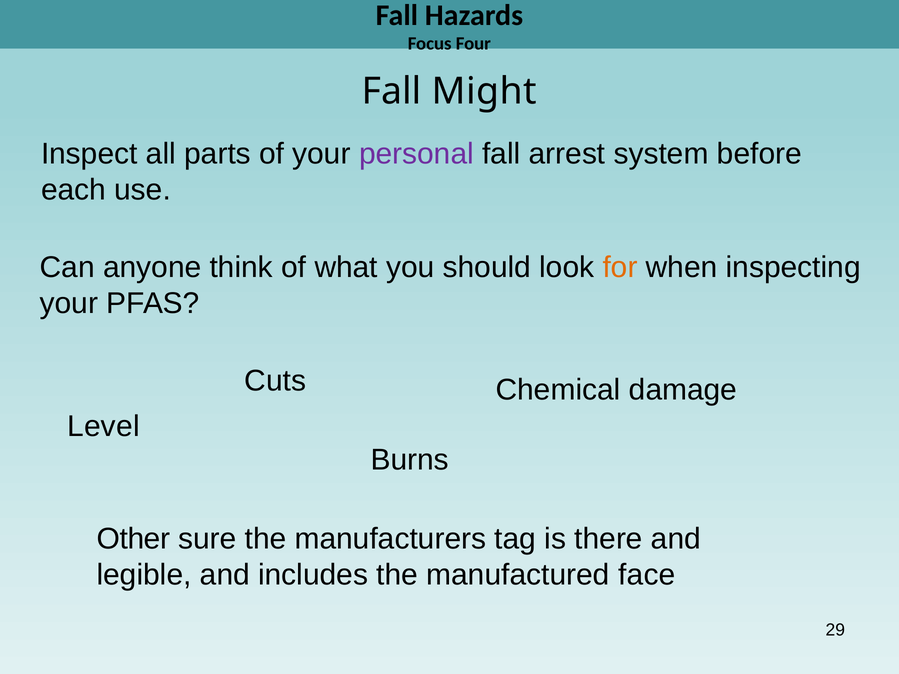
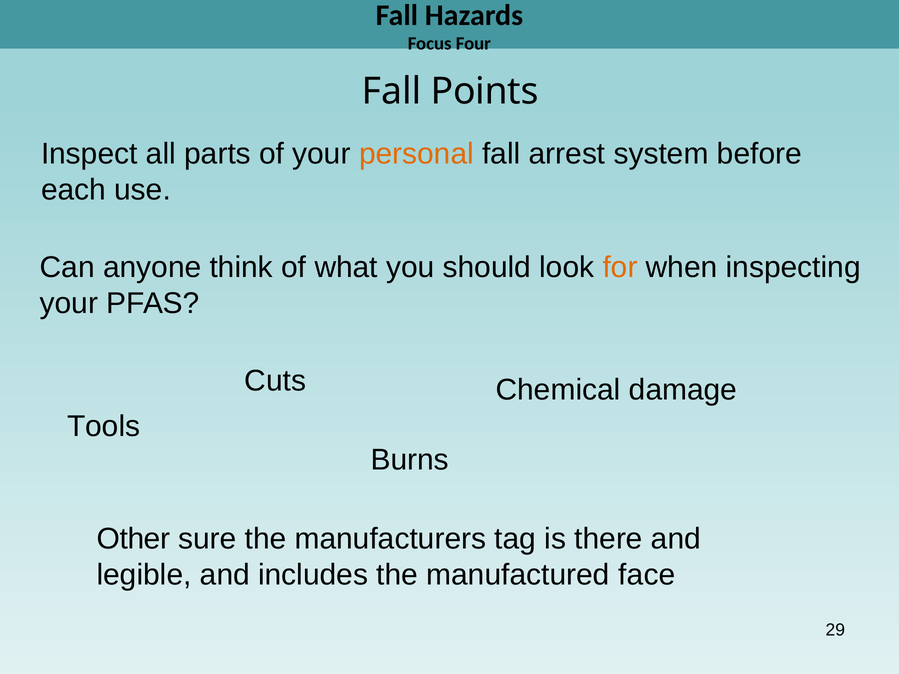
Might: Might -> Points (485, 91)
personal colour: purple -> orange (416, 154)
Level: Level -> Tools (104, 427)
